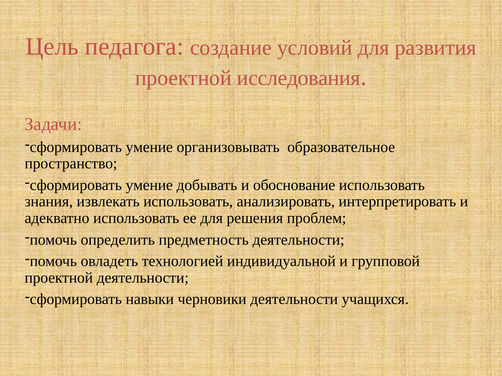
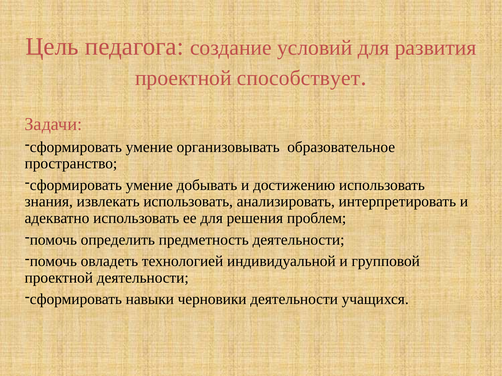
исследования: исследования -> способствует (299, 78)
обоснование: обоснование -> достижению (294, 185)
